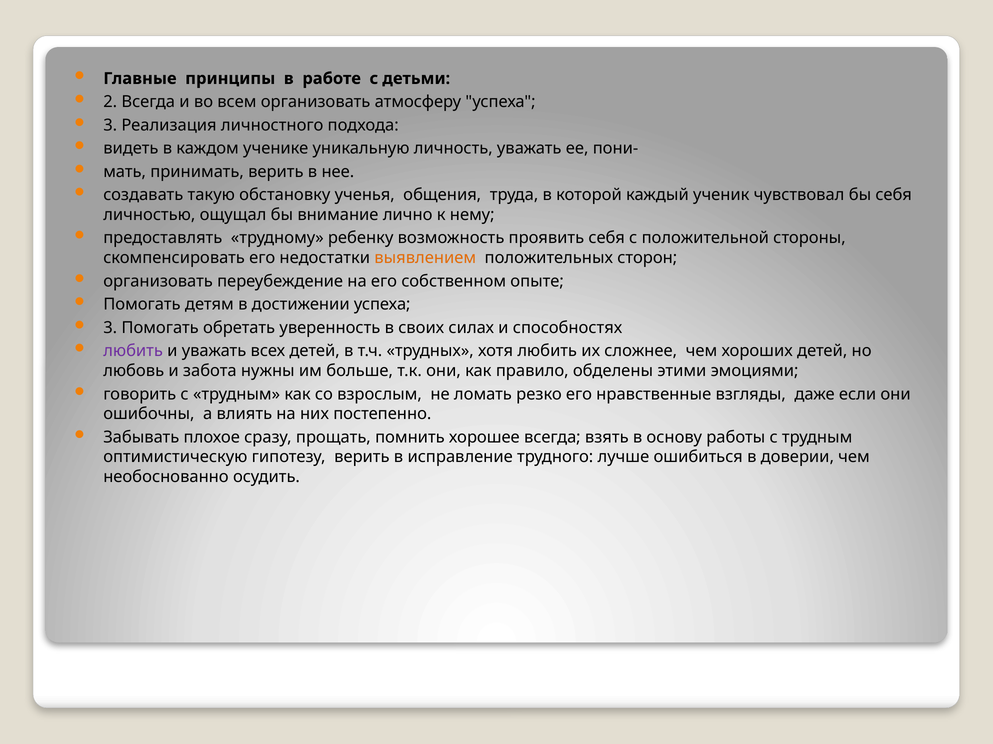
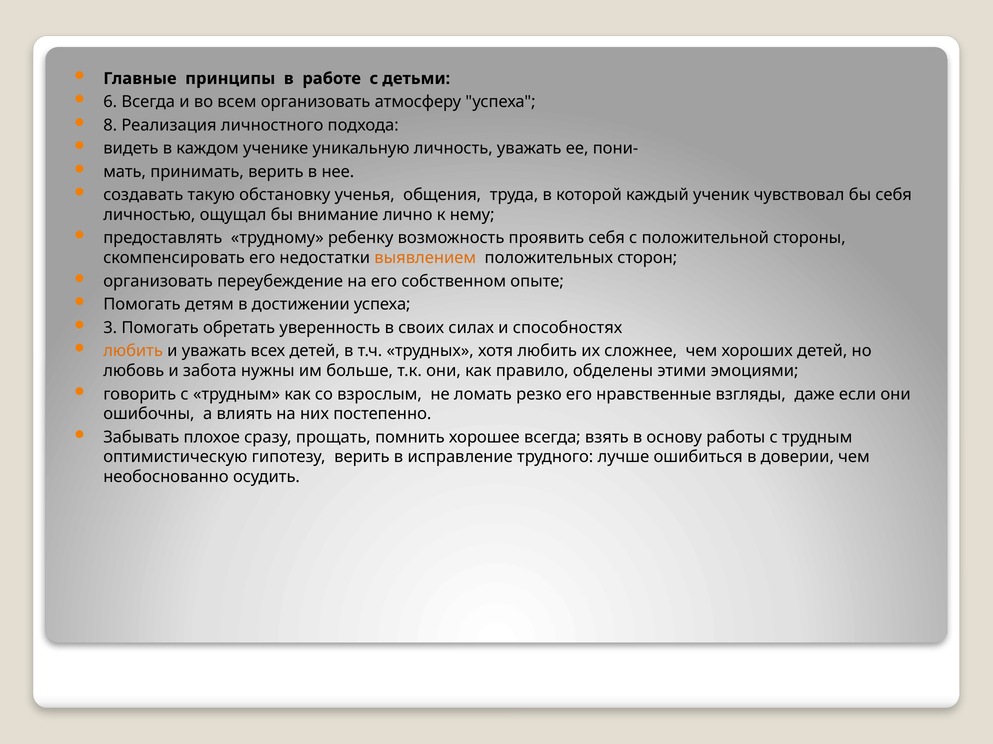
2: 2 -> 6 (110, 102)
3: 3 -> 8 (110, 125)
любить colour: purple -> orange (133, 351)
